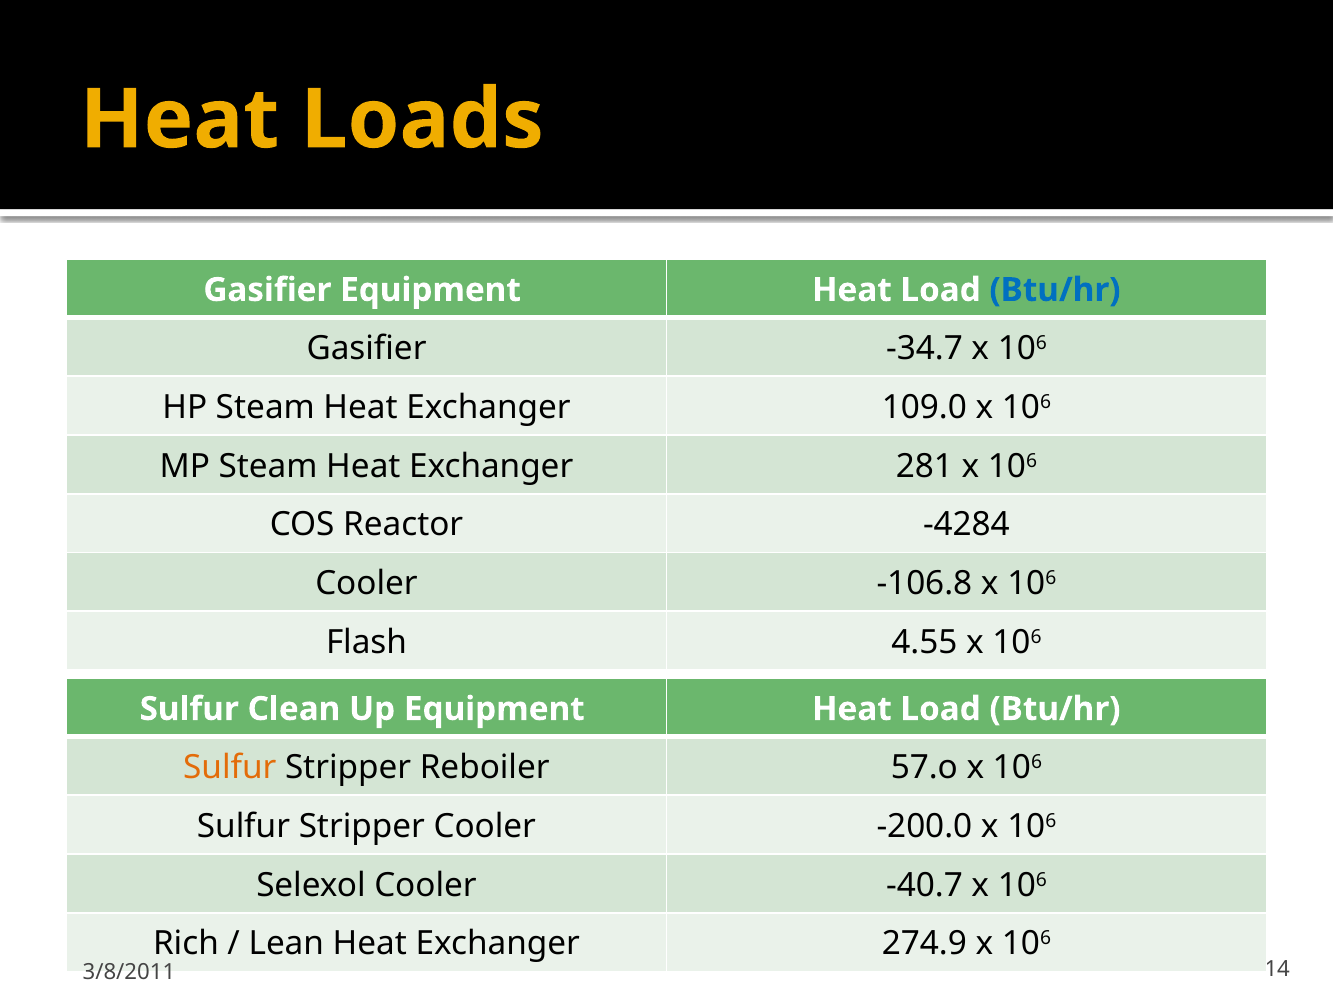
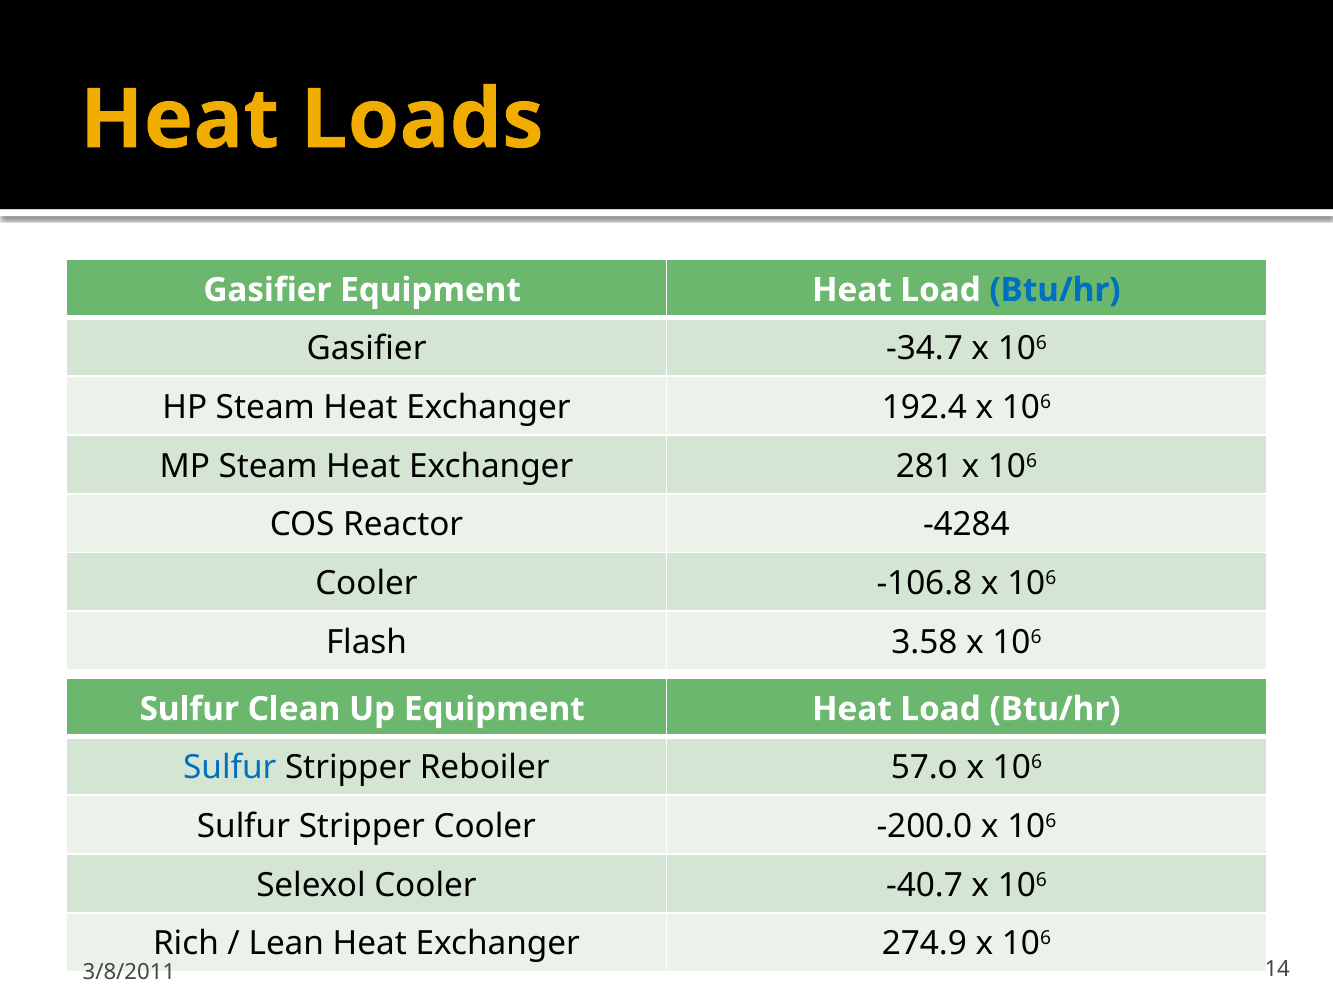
109.0: 109.0 -> 192.4 (924, 407)
4.55: 4.55 -> 3.58 (924, 642)
Sulfur colour: orange -> blue (230, 768)
